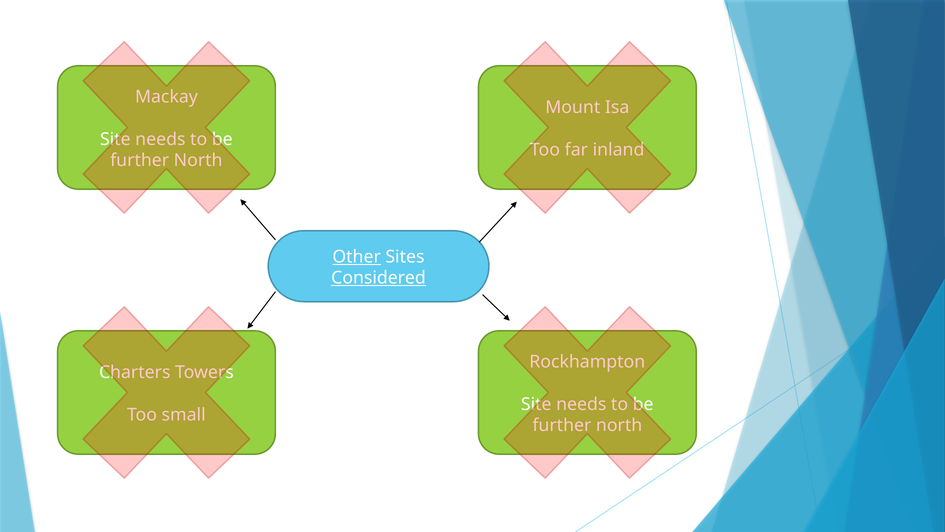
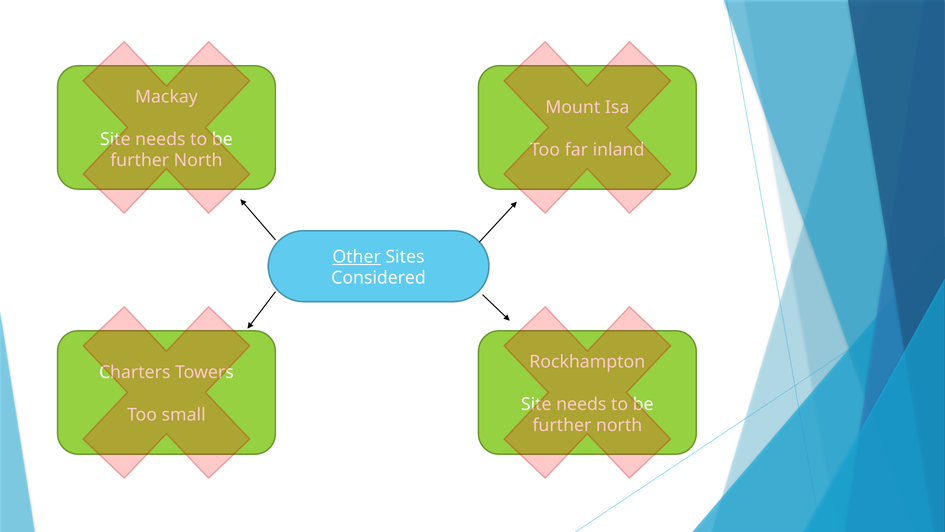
Considered underline: present -> none (379, 278)
